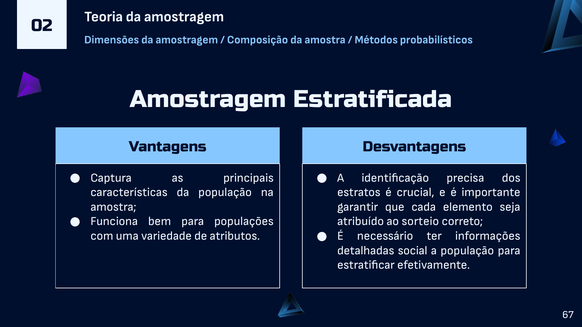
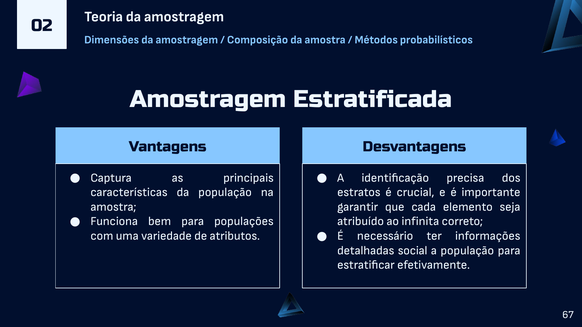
sorteio: sorteio -> infinita (420, 222)
